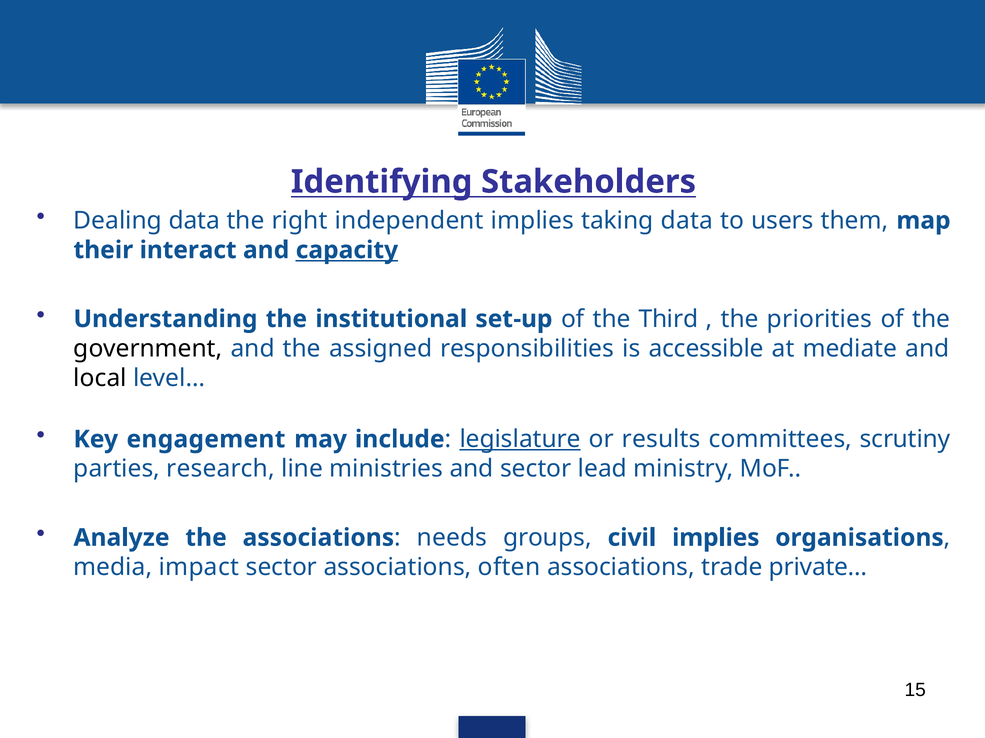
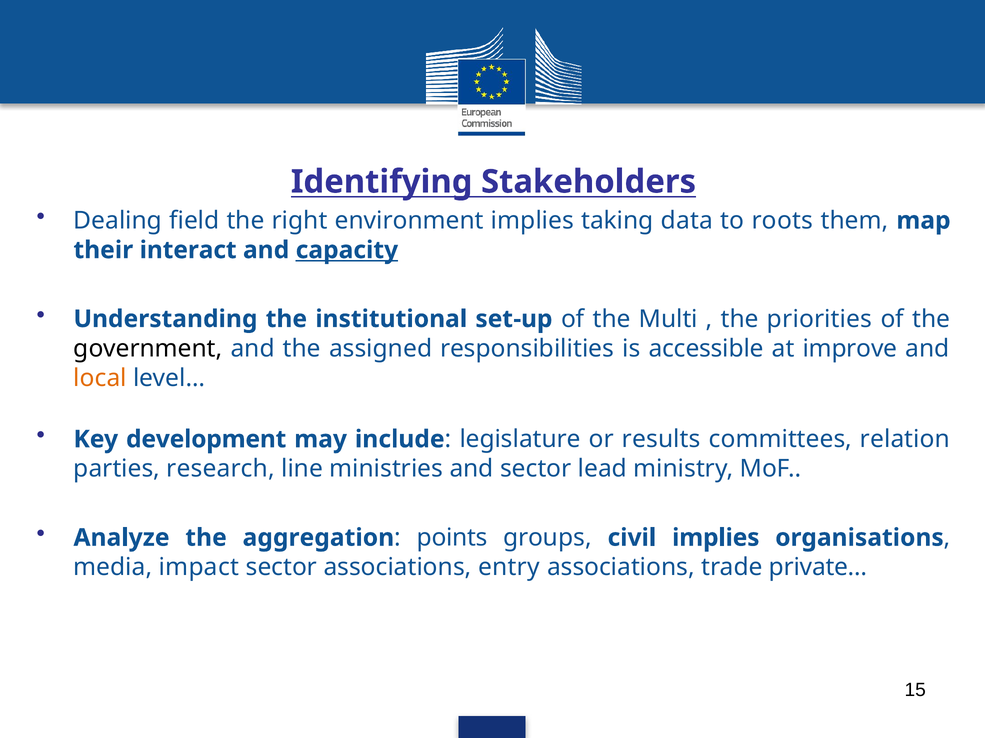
Dealing data: data -> field (194, 221)
independent: independent -> environment (409, 221)
users: users -> roots (782, 221)
Third: Third -> Multi (668, 319)
mediate: mediate -> improve (850, 349)
local colour: black -> orange (100, 378)
engagement: engagement -> development (206, 440)
legislature underline: present -> none (520, 440)
scrutiny: scrutiny -> relation (905, 440)
the associations: associations -> aggregation (318, 538)
needs: needs -> points (452, 538)
often: often -> entry (509, 568)
